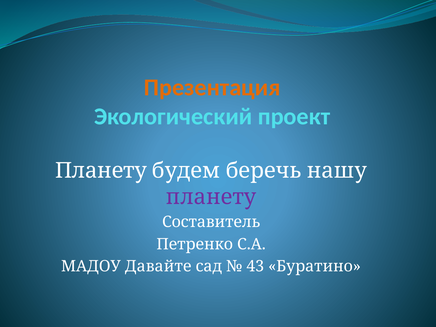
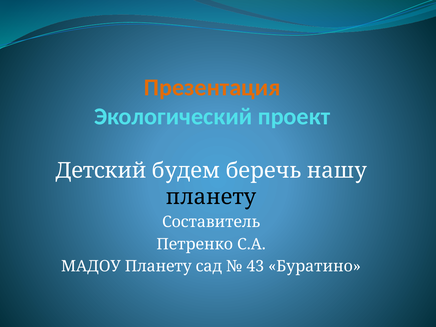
Планету: Планету -> Детский (101, 171)
планету colour: purple -> black (211, 197)
МАДОУ Давайте: Давайте -> Планету (158, 266)
